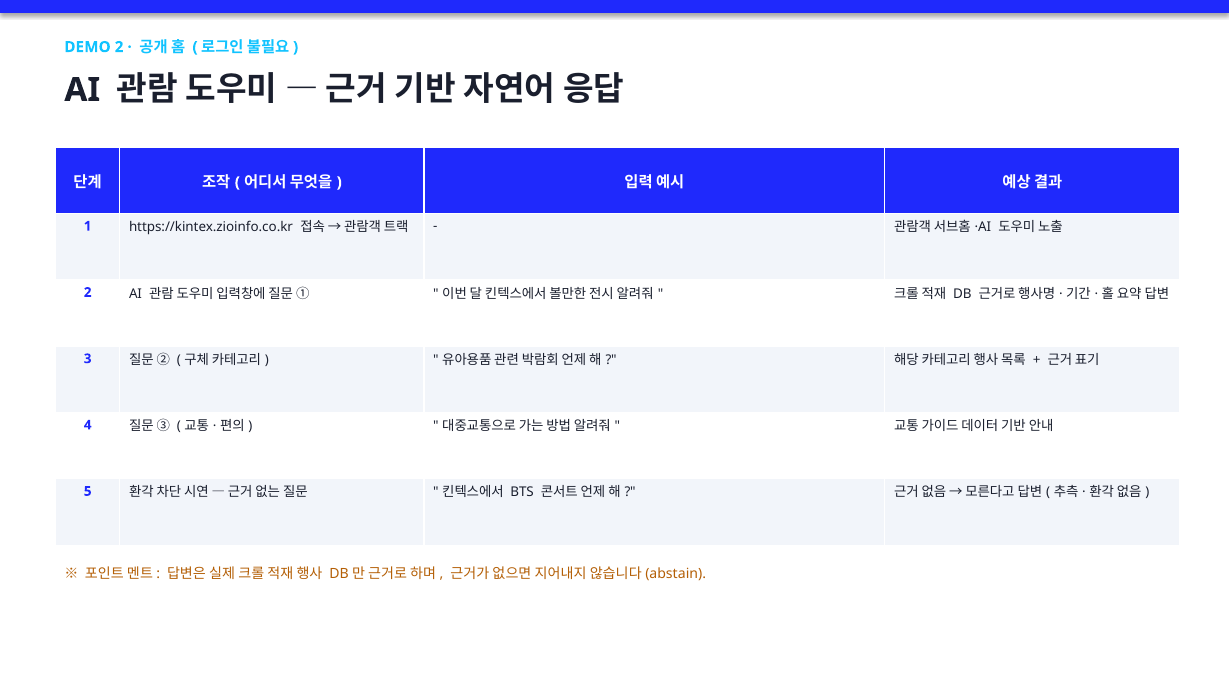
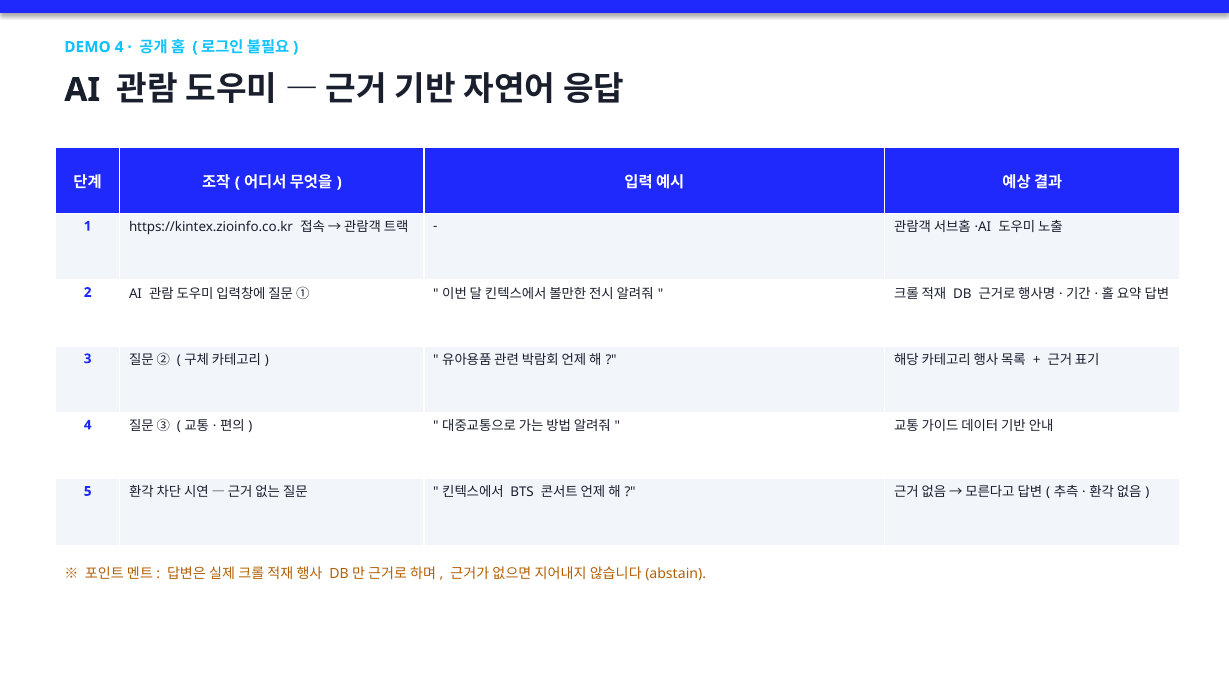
DEMO 2: 2 -> 4 (119, 47)
